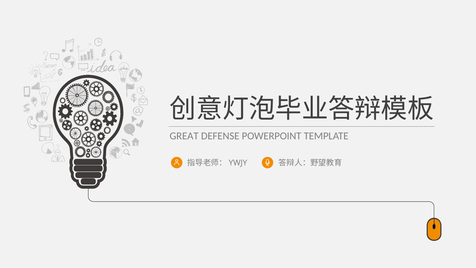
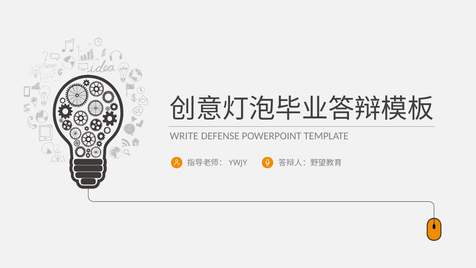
GREAT: GREAT -> WRITE (184, 136)
